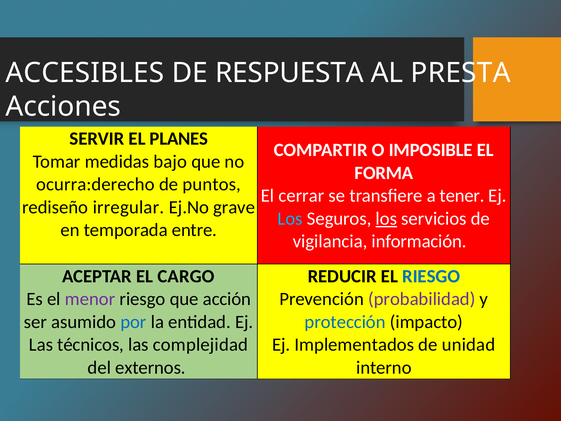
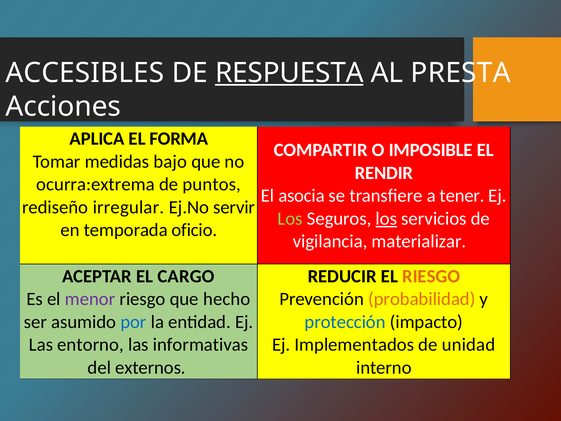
RESPUESTA underline: none -> present (289, 73)
SERVIR: SERVIR -> APLICA (97, 139)
PLANES: PLANES -> FORMA (179, 139)
FORMA: FORMA -> RENDIR (384, 173)
ocurra:derecho: ocurra:derecho -> ocurra:extrema (96, 184)
cerrar: cerrar -> asocia (302, 196)
grave: grave -> servir (234, 207)
Los colour: light blue -> light green (290, 218)
entre: entre -> oficio (194, 230)
información: información -> materializar (419, 241)
RIESGO colour: blue -> orange (431, 276)
acción: acción -> hecho (227, 299)
probabilidad colour: purple -> orange (422, 299)
técnicos: técnicos -> entorno (91, 345)
complejidad: complejidad -> informativas (200, 345)
